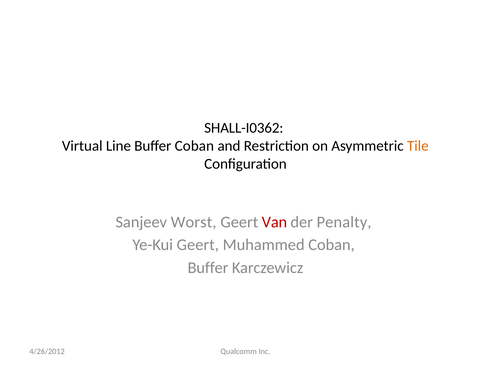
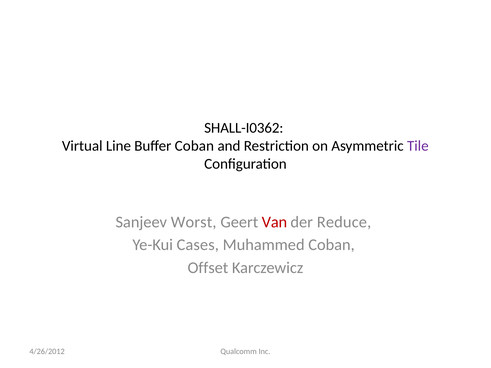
Tile colour: orange -> purple (418, 146)
Penalty: Penalty -> Reduce (344, 222)
Ye-Kui Geert: Geert -> Cases (198, 245)
Buffer: Buffer -> Offset (208, 268)
